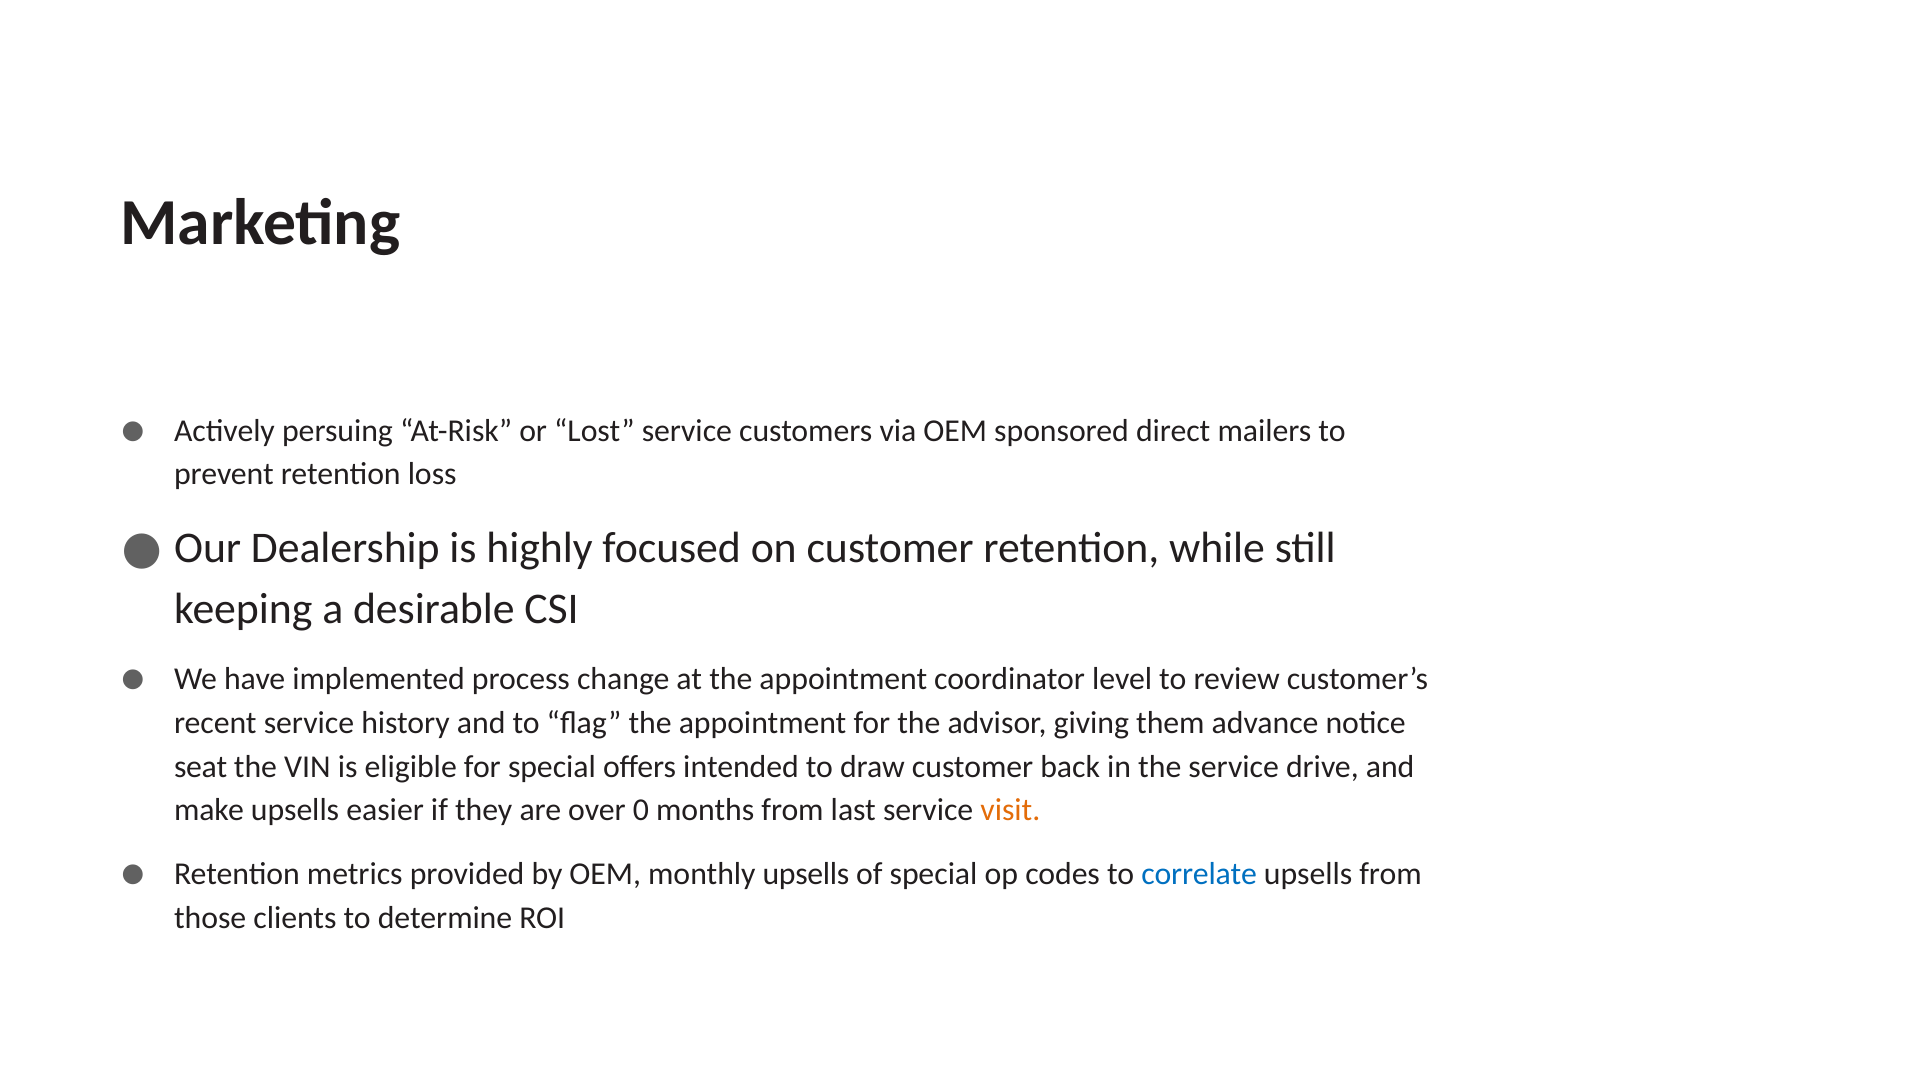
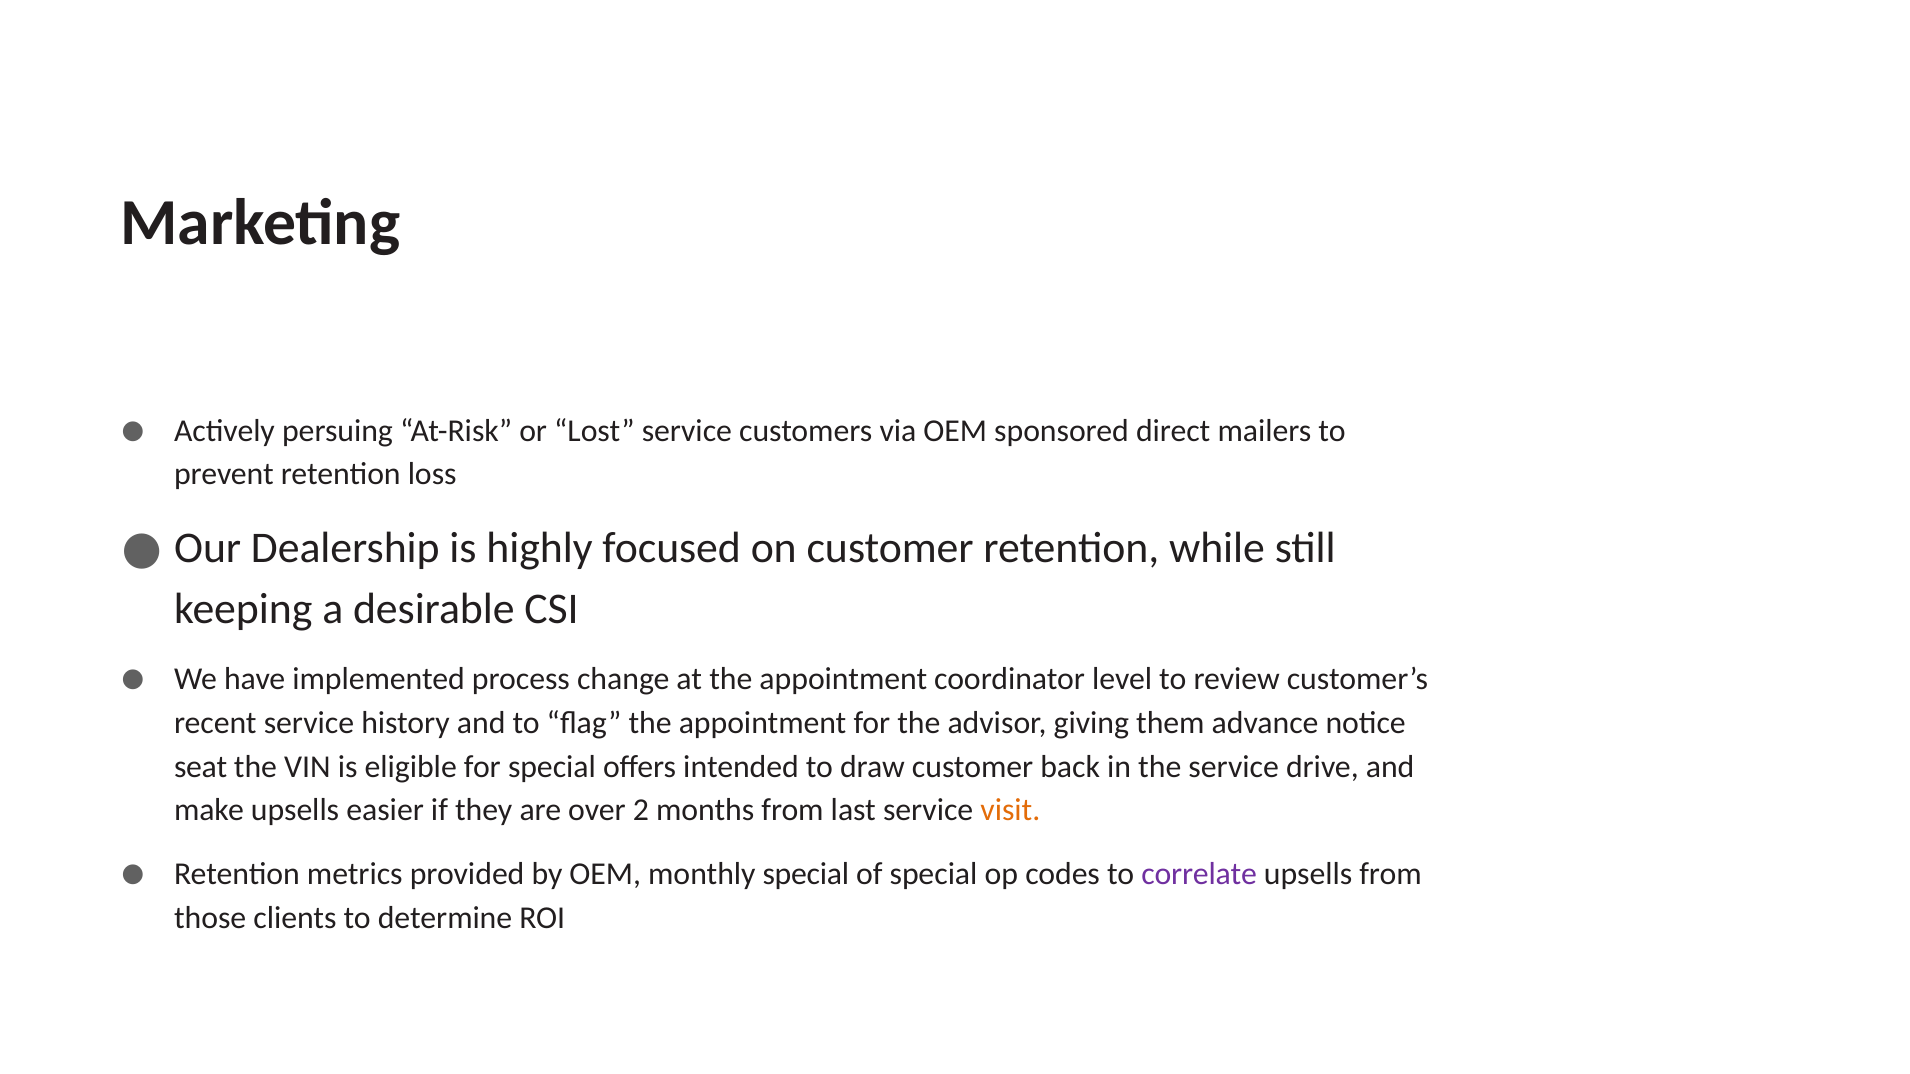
0: 0 -> 2 (641, 811)
monthly upsells: upsells -> special (806, 874)
correlate colour: blue -> purple (1199, 874)
